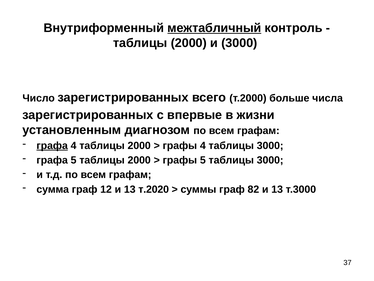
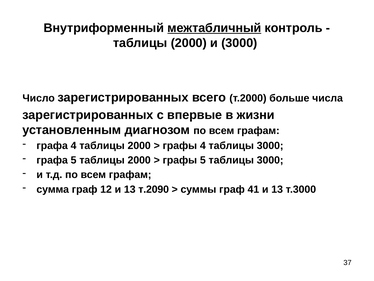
графа underline: present -> none (52, 145)
т.2020: т.2020 -> т.2090 (154, 189)
82: 82 -> 41 (253, 189)
